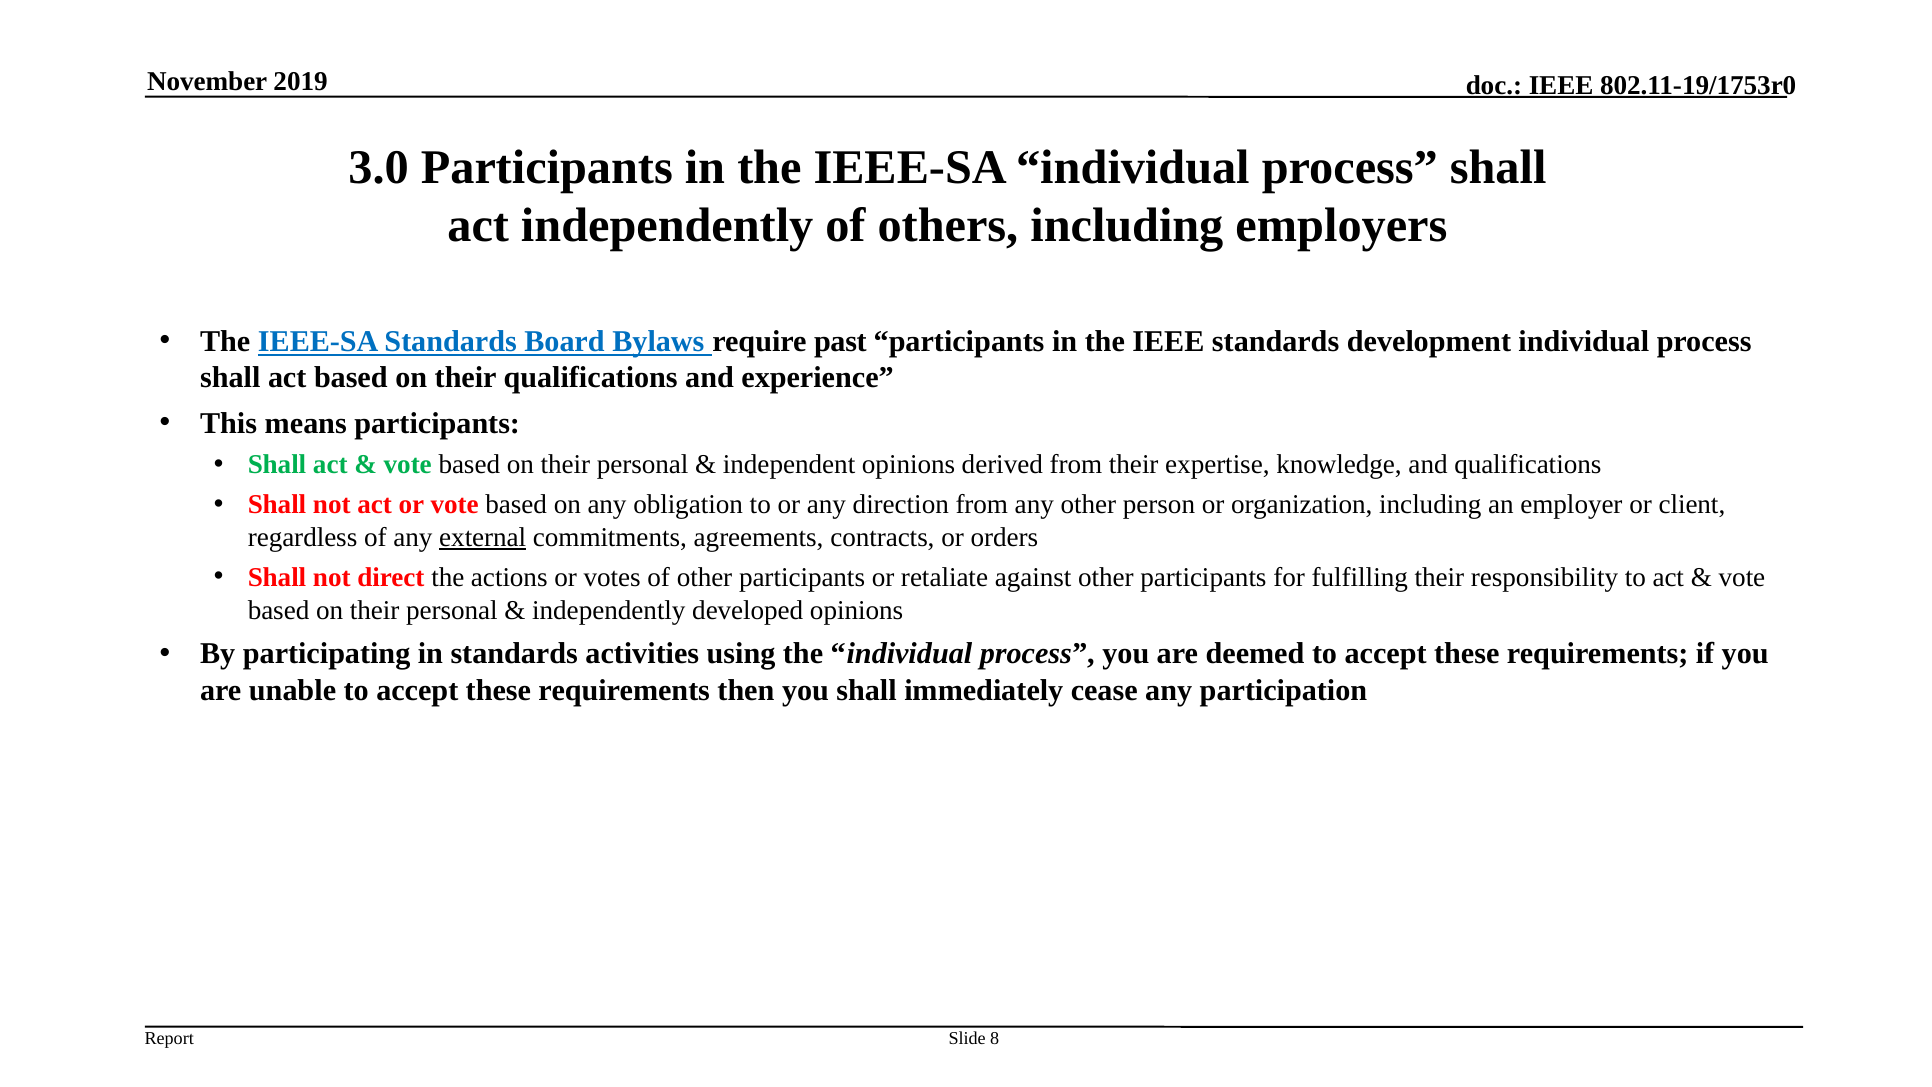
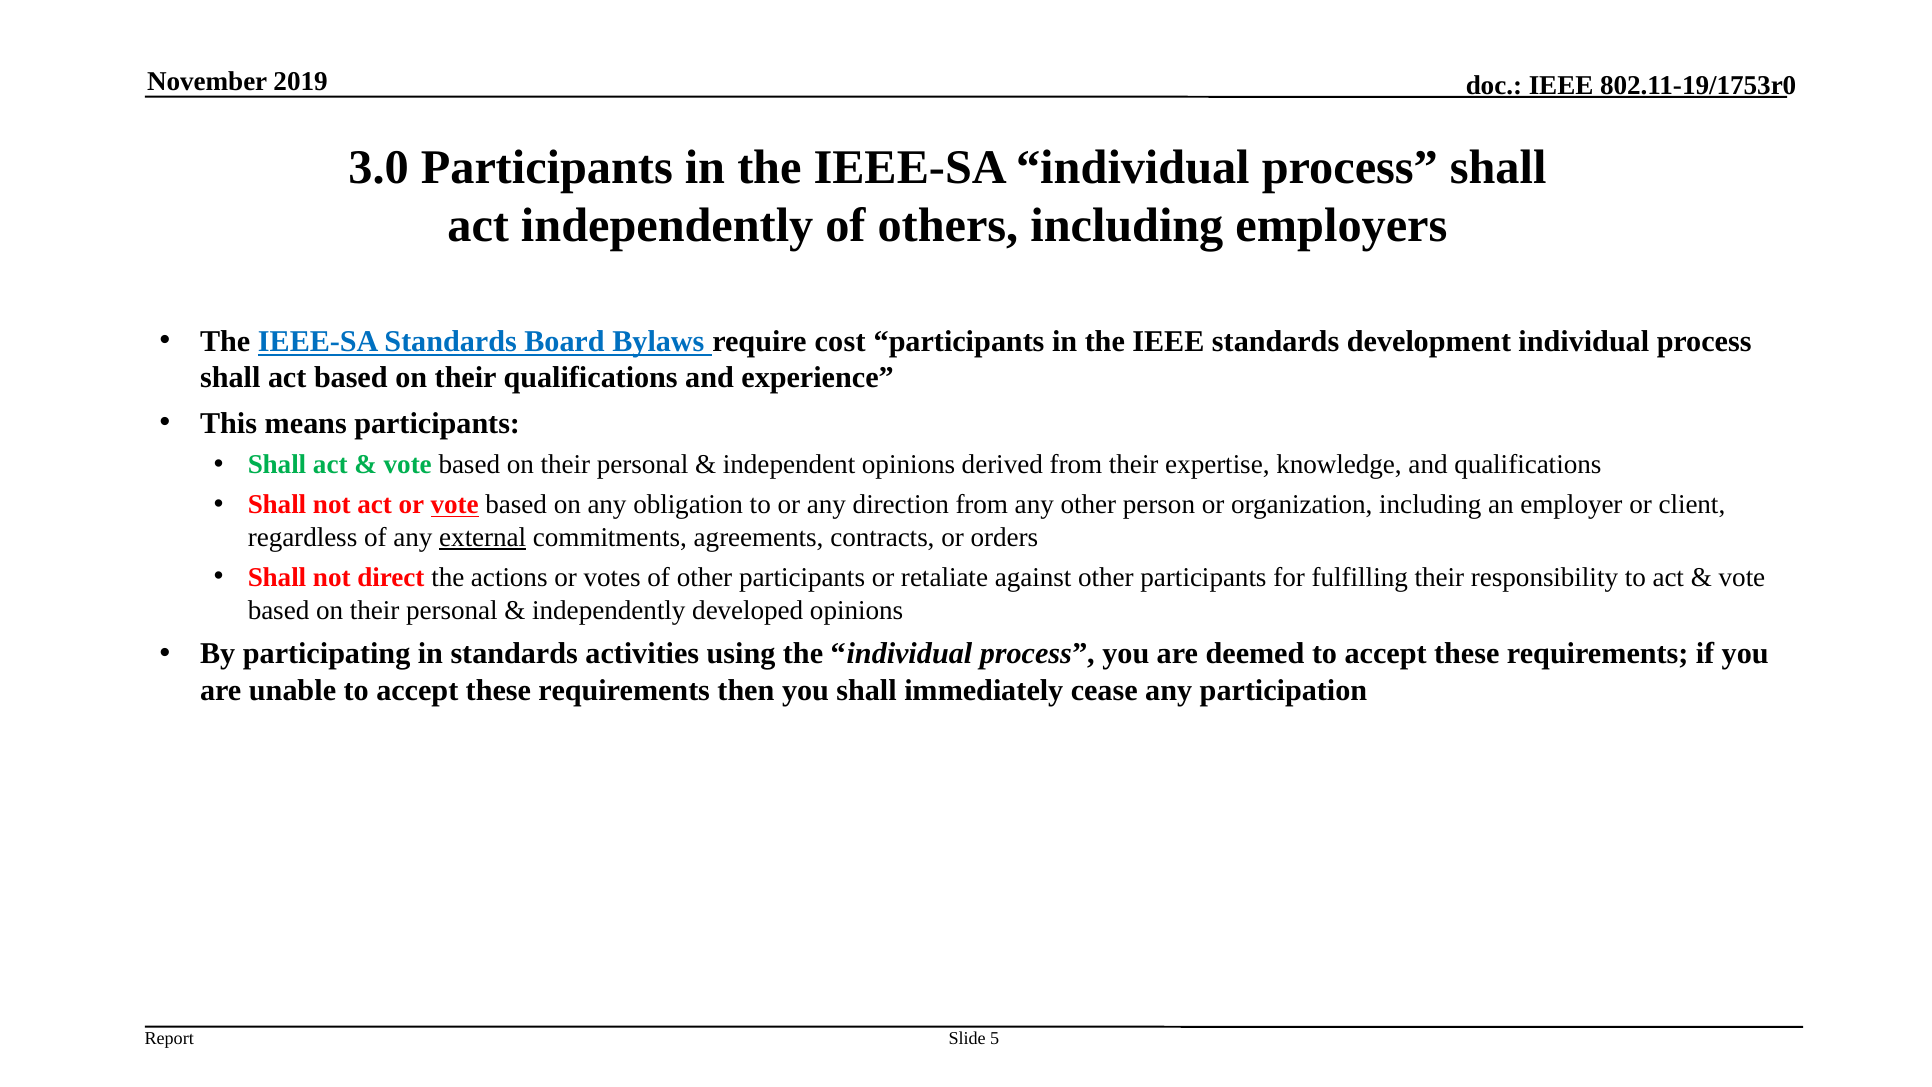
past: past -> cost (840, 341)
vote underline: none -> present (455, 505)
8: 8 -> 5 (995, 1038)
